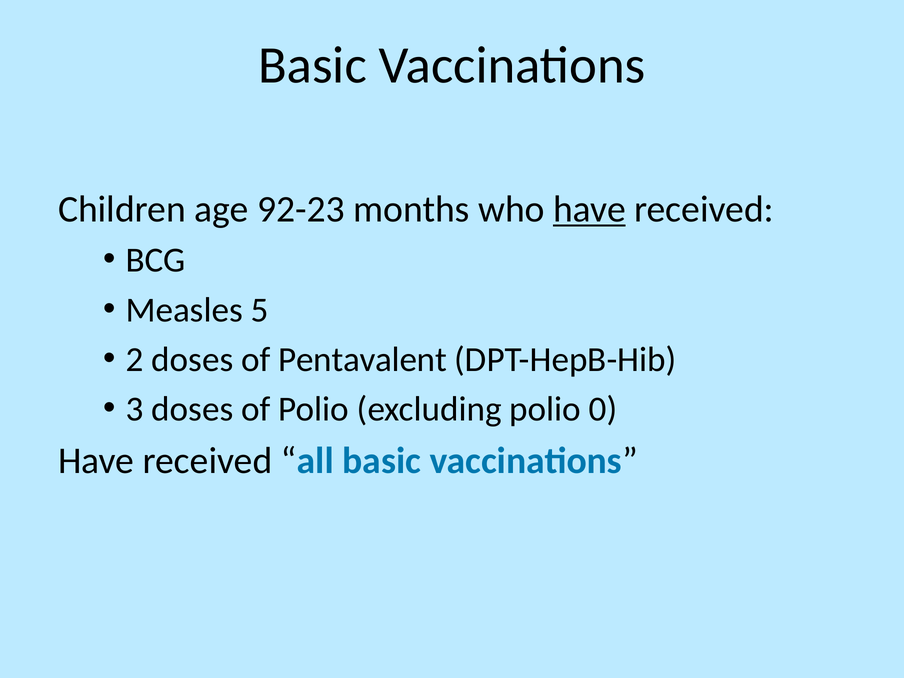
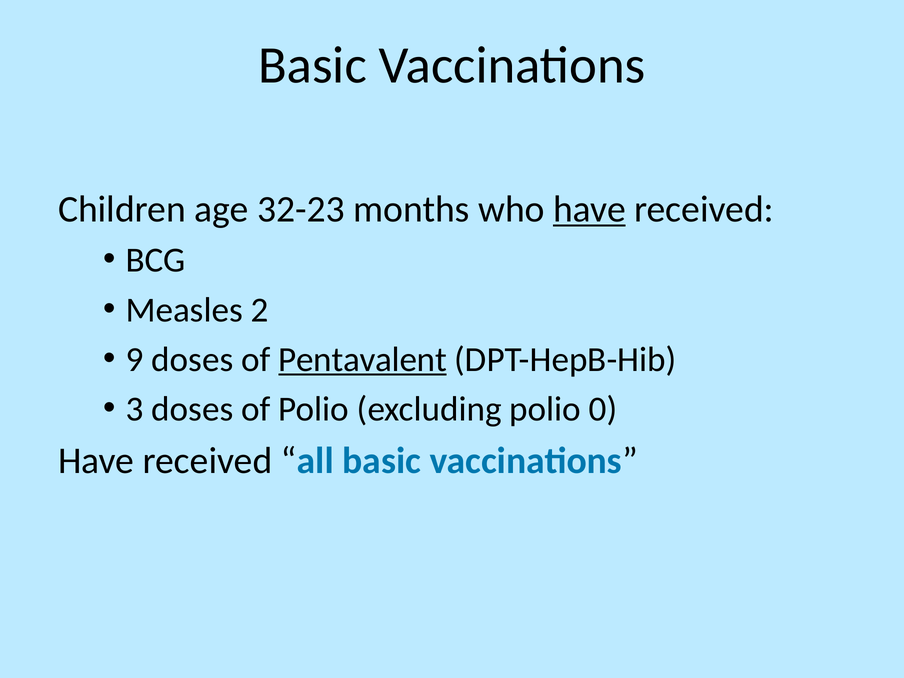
92-23: 92-23 -> 32-23 (301, 209)
5: 5 -> 2 (260, 310)
2: 2 -> 9 (135, 360)
Pentavalent underline: none -> present (363, 360)
